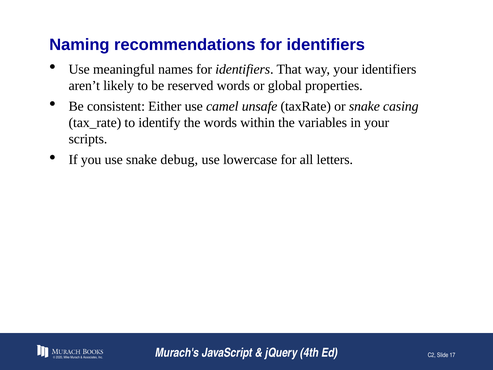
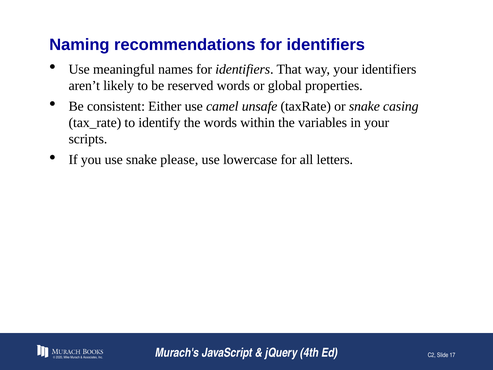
debug: debug -> please (179, 160)
